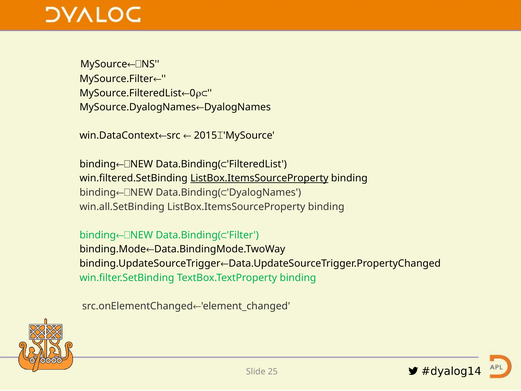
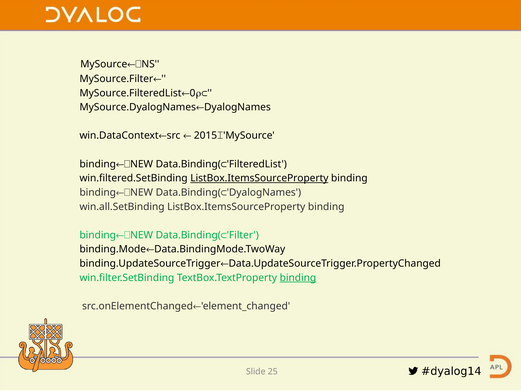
binding underline: none -> present (298, 278)
